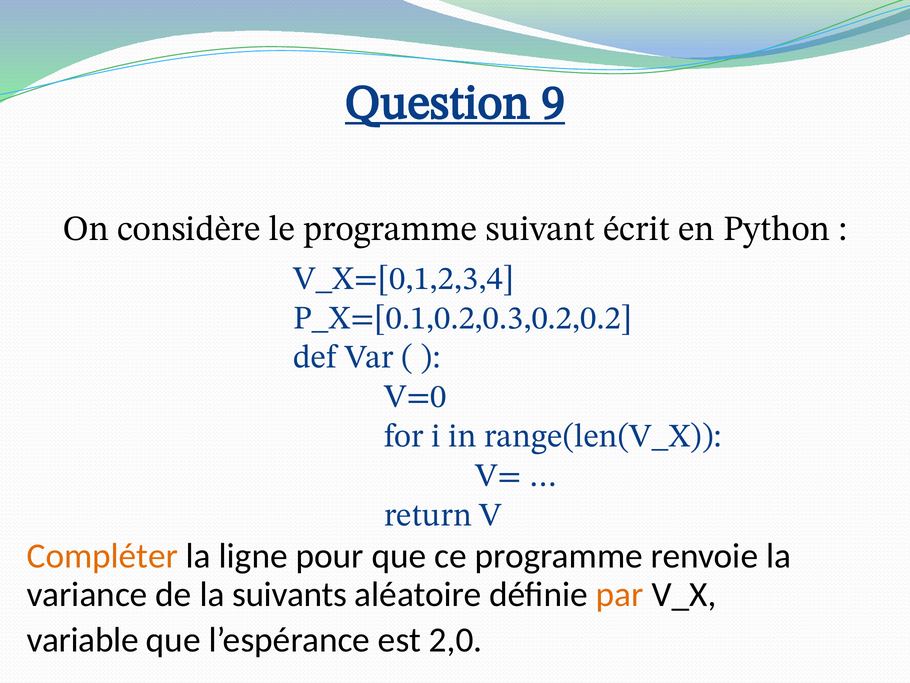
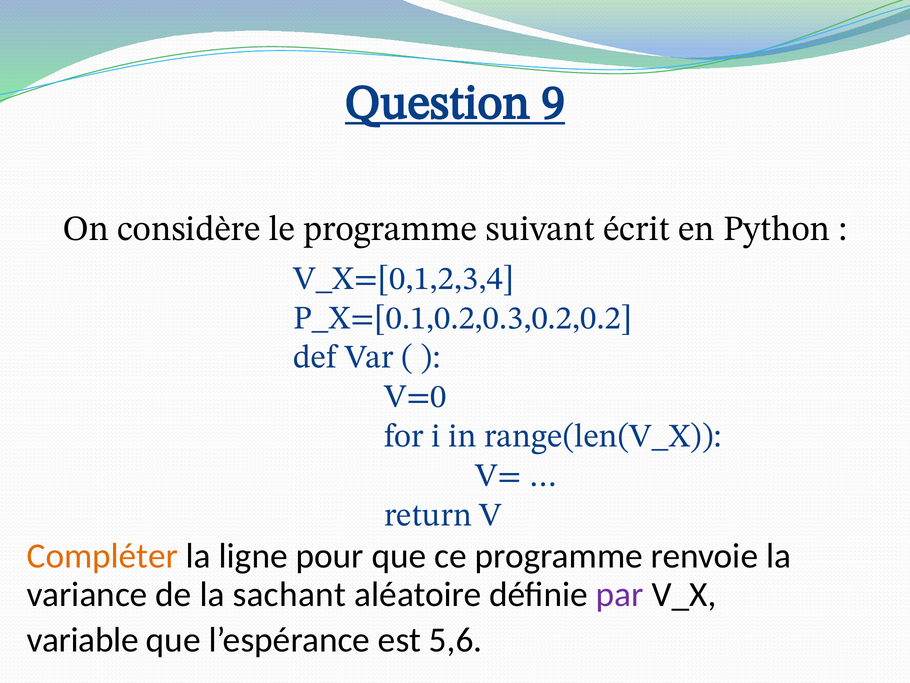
suivants: suivants -> sachant (289, 594)
par colour: orange -> purple (620, 594)
2,0: 2,0 -> 5,6 (456, 640)
